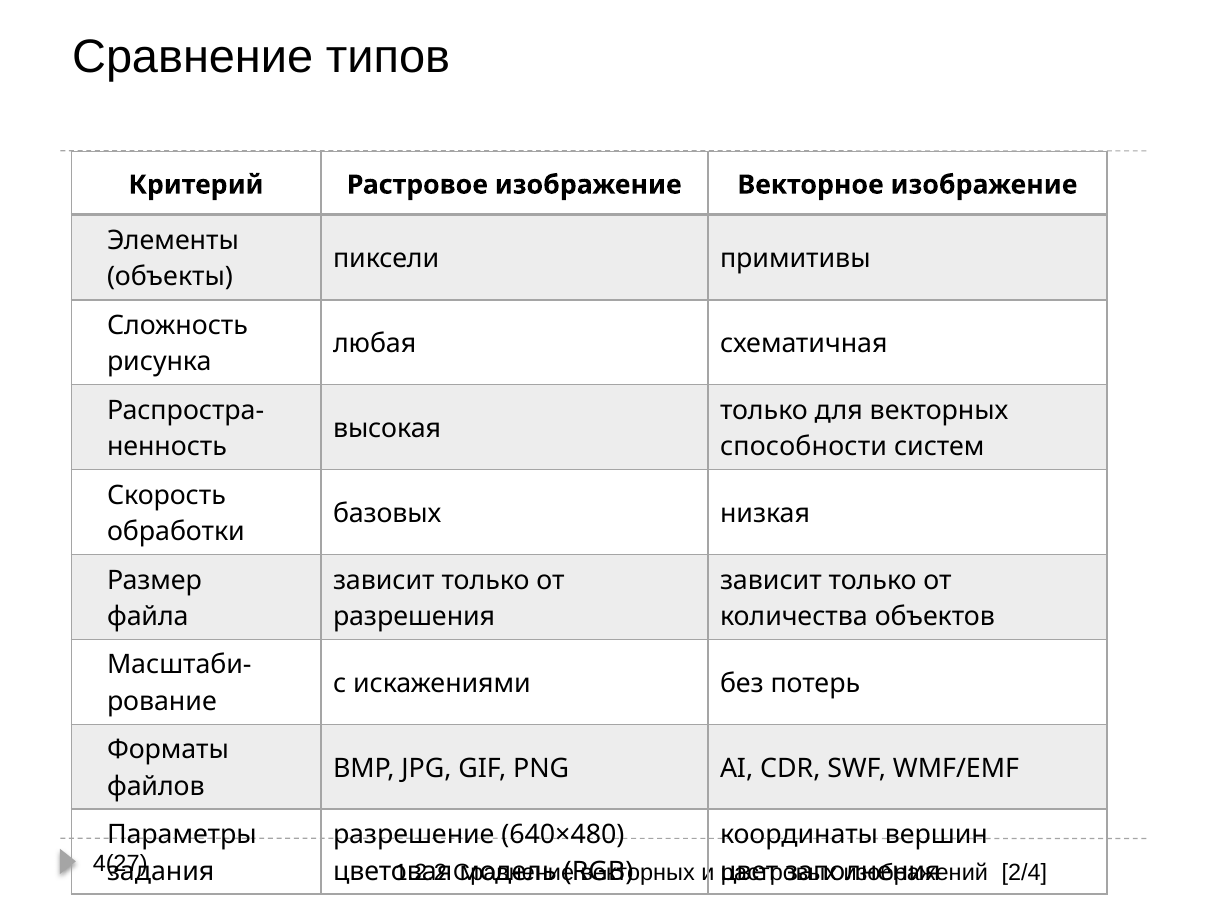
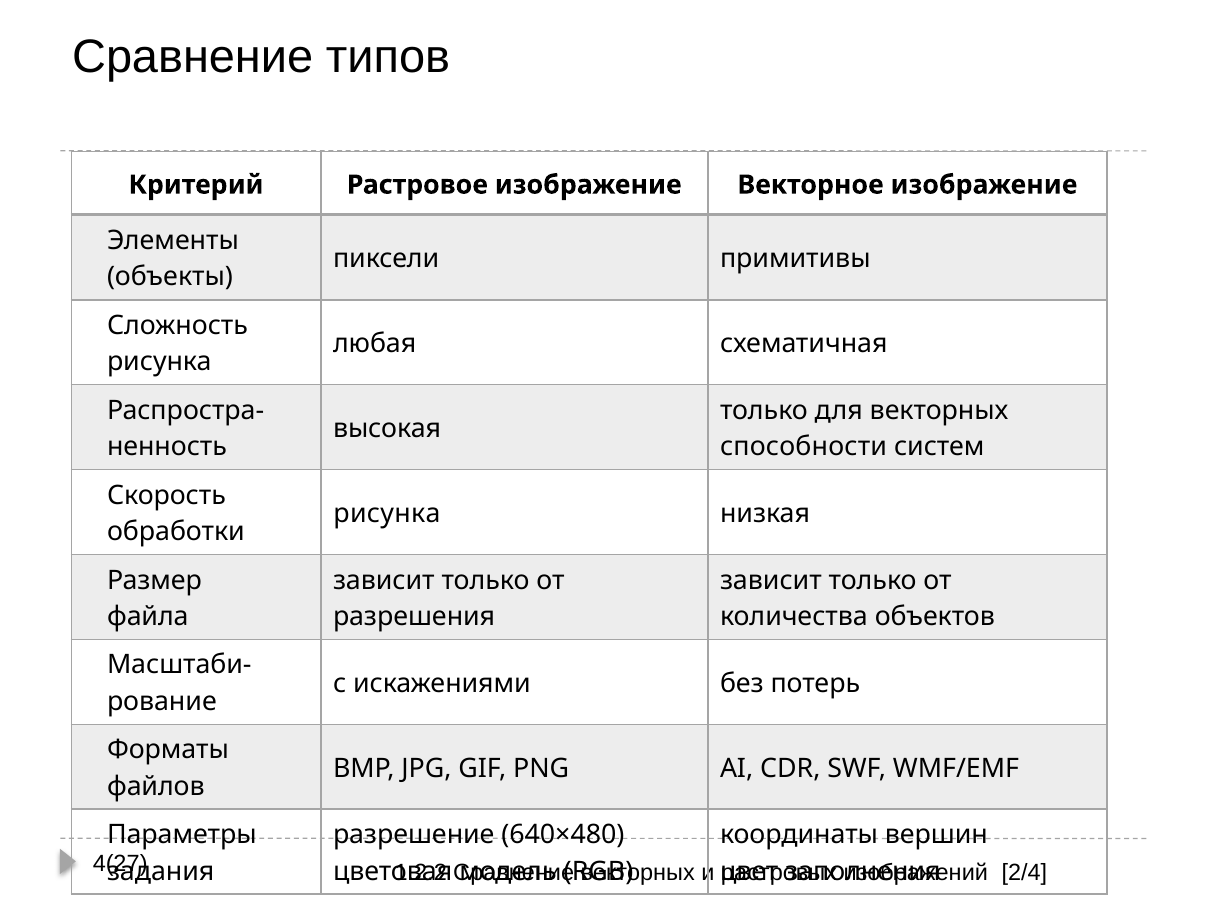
базовых: базовых -> рисунка (387, 514)
